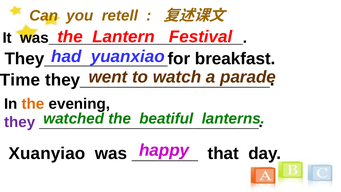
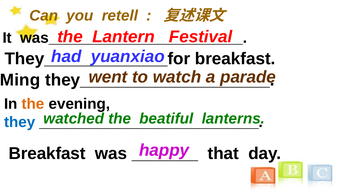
Time: Time -> Ming (20, 80)
they colour: purple -> blue (20, 122)
Xuanyiao: Xuanyiao -> Breakfast (47, 153)
